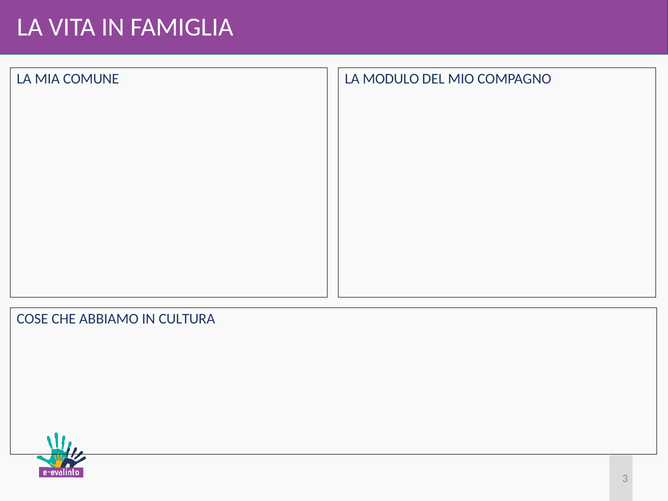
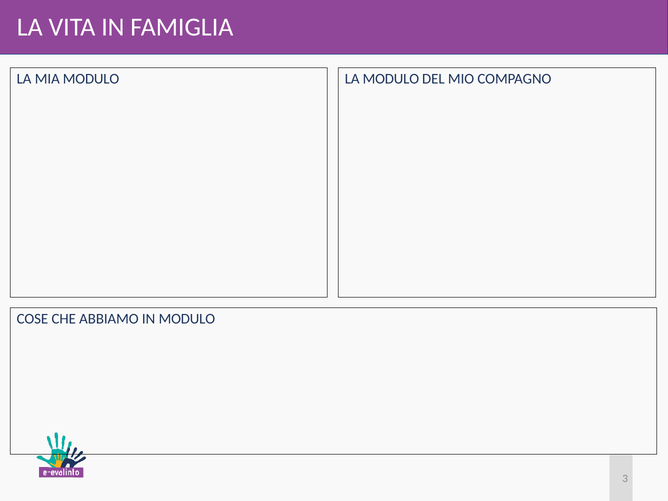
MIA COMUNE: COMUNE -> MODULO (91, 79)
IN CULTURA: CULTURA -> MODULO (187, 319)
